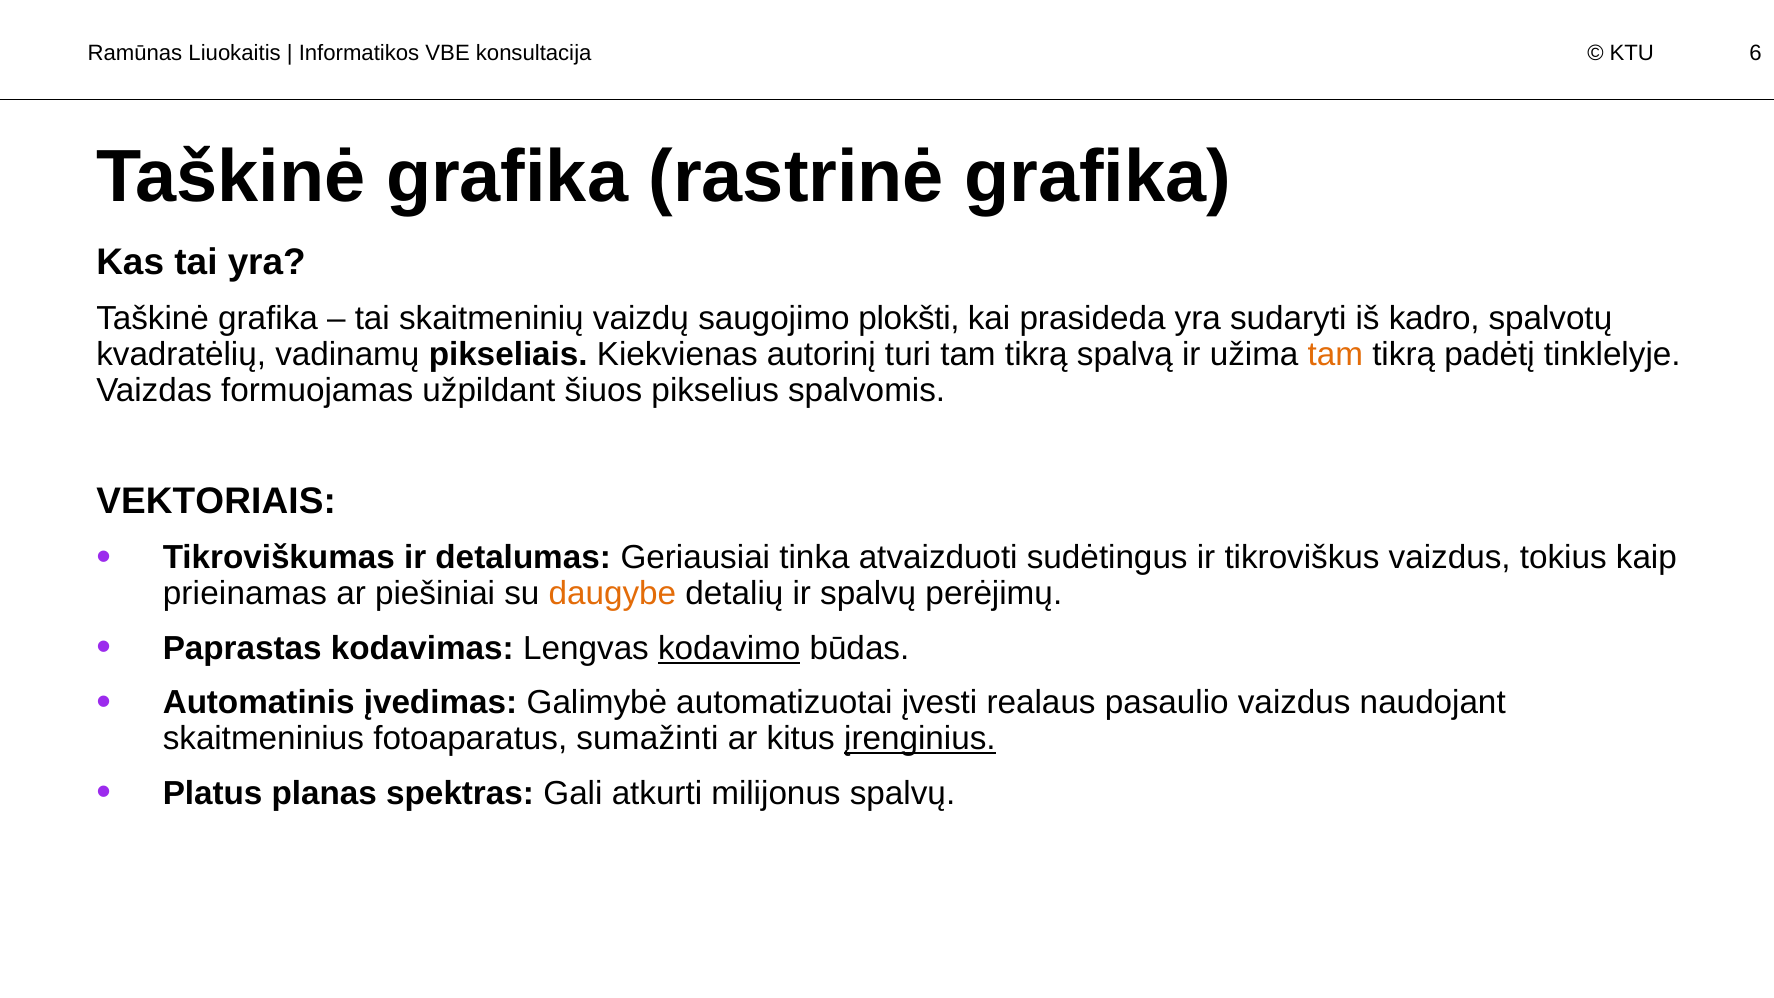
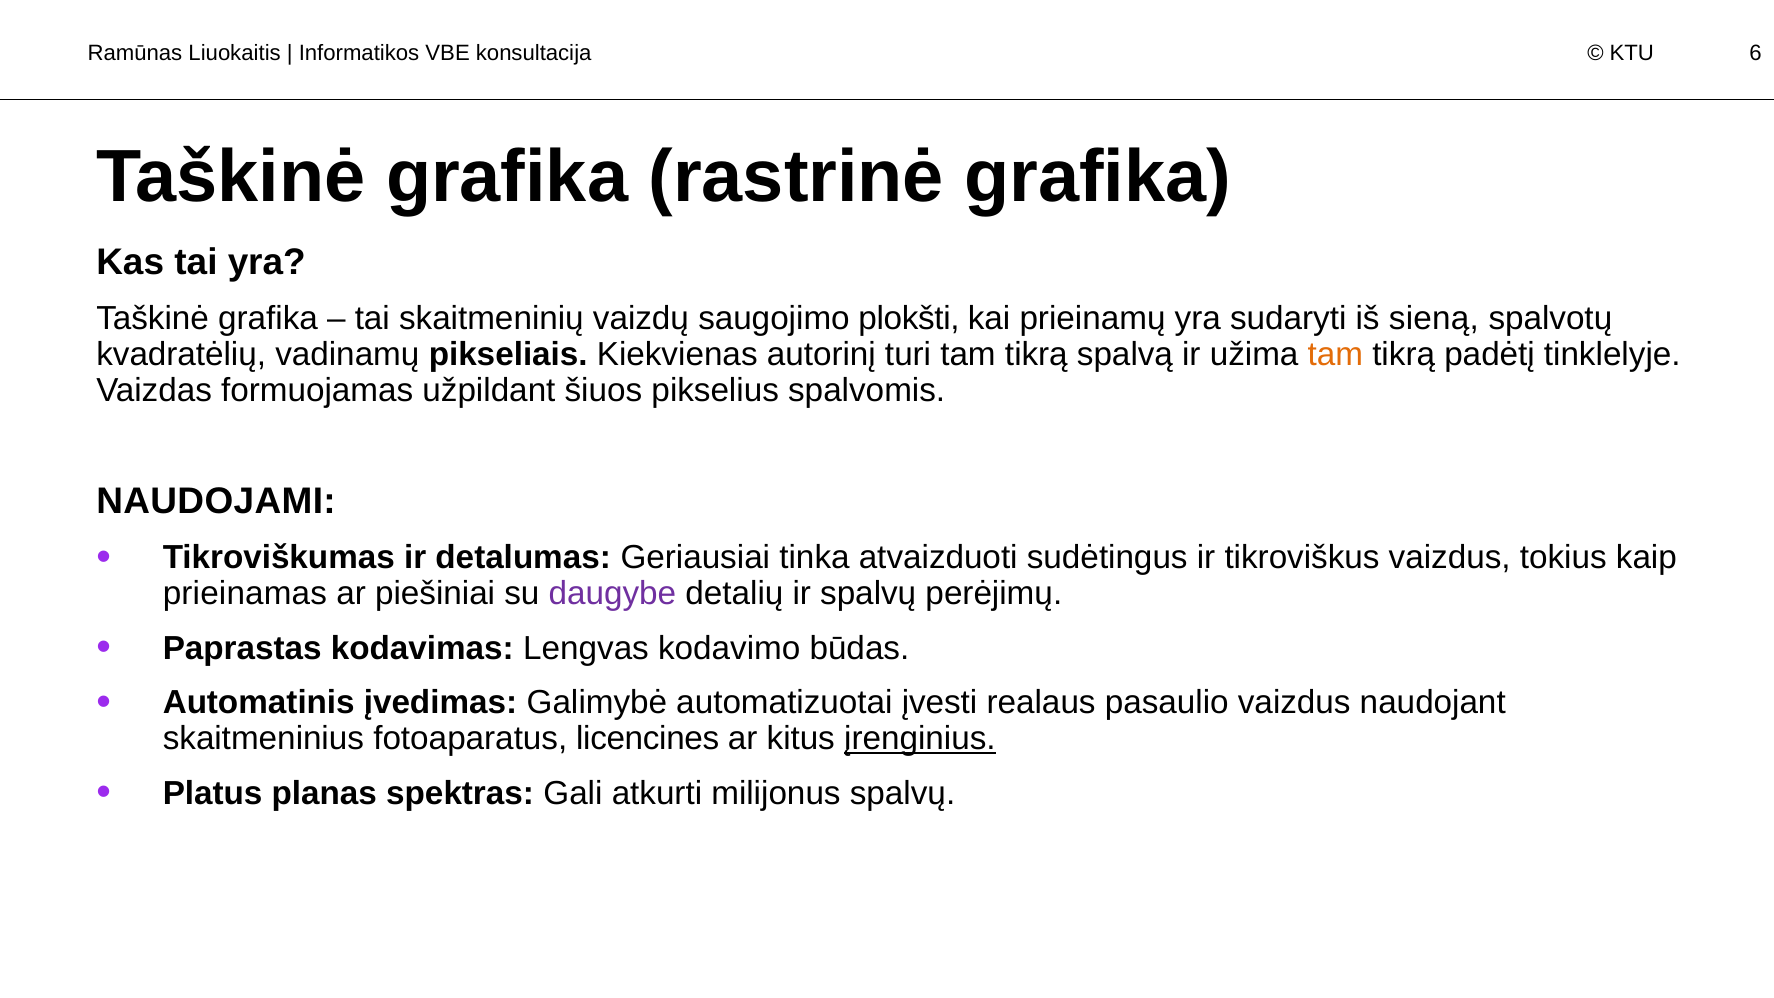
prasideda: prasideda -> prieinamų (1093, 319)
kadro: kadro -> sieną (1434, 319)
VEKTORIAIS: VEKTORIAIS -> NAUDOJAMI (216, 501)
daugybe colour: orange -> purple (612, 594)
kodavimo underline: present -> none (729, 648)
sumažinti: sumažinti -> licencines (648, 739)
